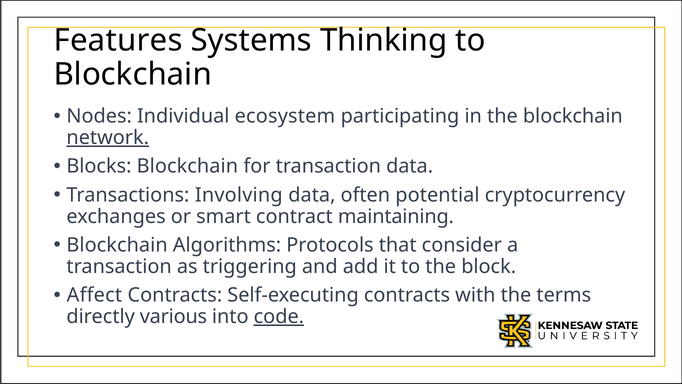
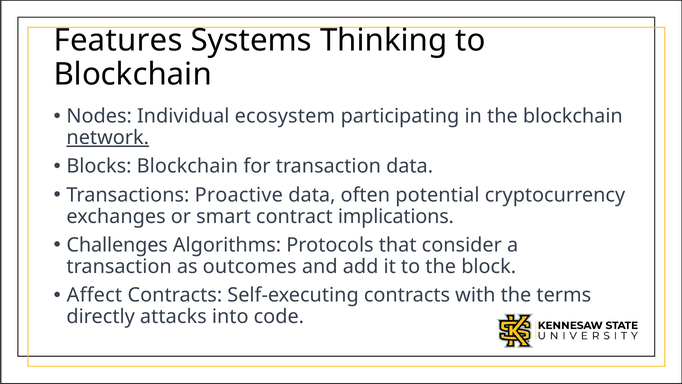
Involving: Involving -> Proactive (239, 195)
maintaining: maintaining -> implications (396, 216)
Blockchain: Blockchain -> Challenges (117, 245)
triggering: triggering -> outcomes (250, 266)
various: various -> attacks (173, 316)
code underline: present -> none (279, 316)
